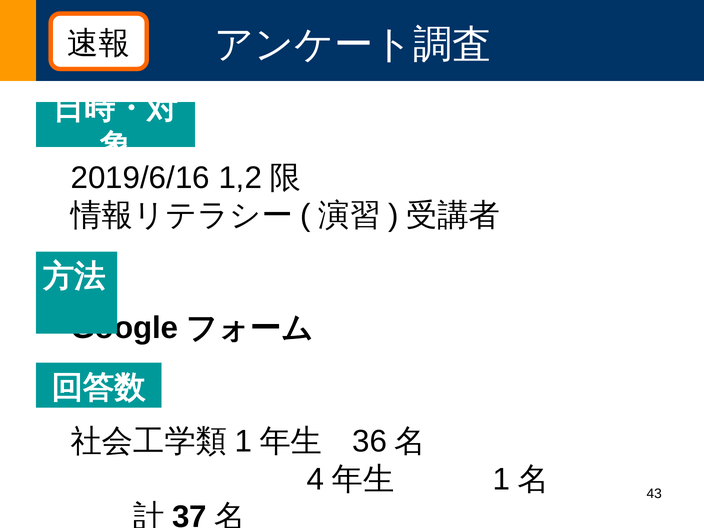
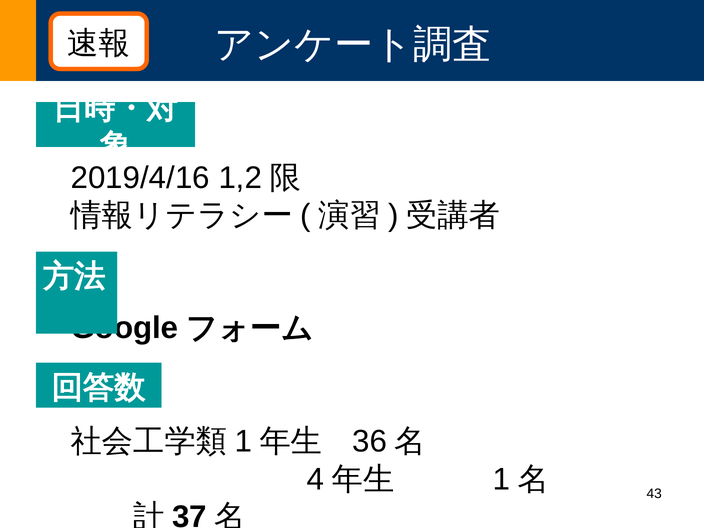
2019/6/16: 2019/6/16 -> 2019/4/16 (140, 178)
